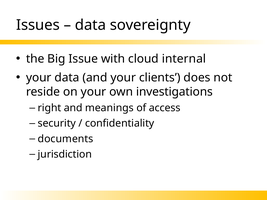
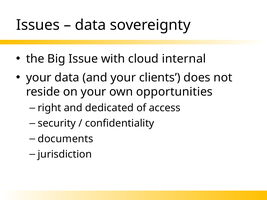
investigations: investigations -> opportunities (174, 92)
meanings: meanings -> dedicated (109, 108)
